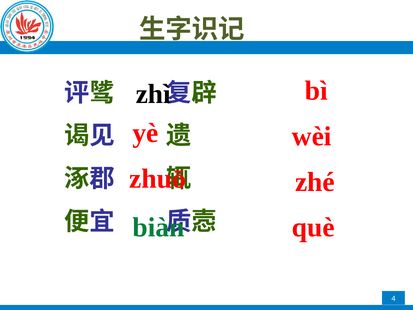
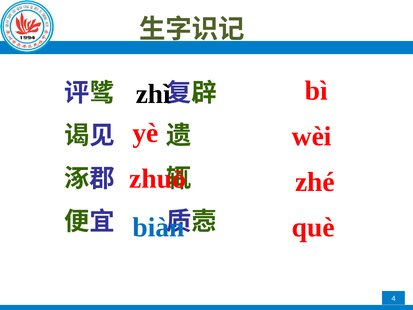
biàn colour: green -> blue (158, 227)
